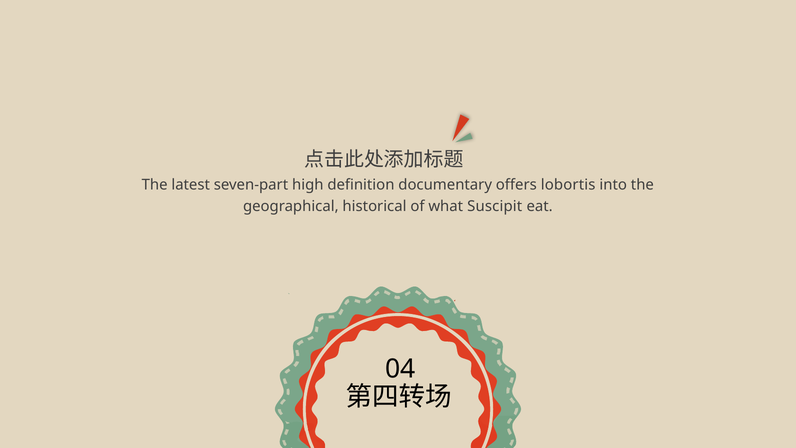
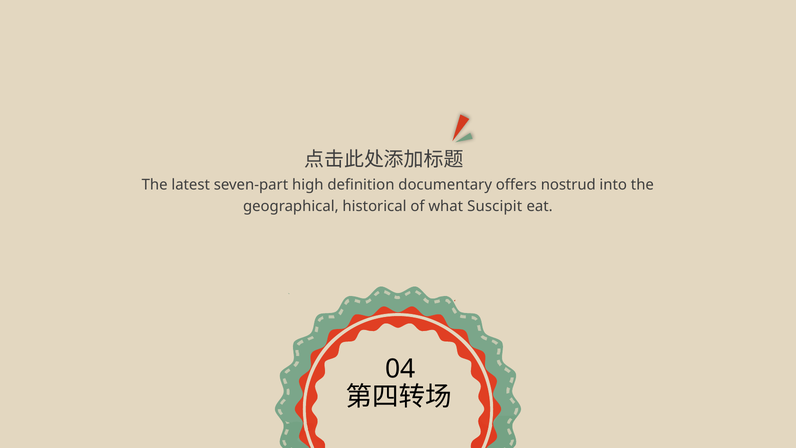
lobortis: lobortis -> nostrud (568, 185)
